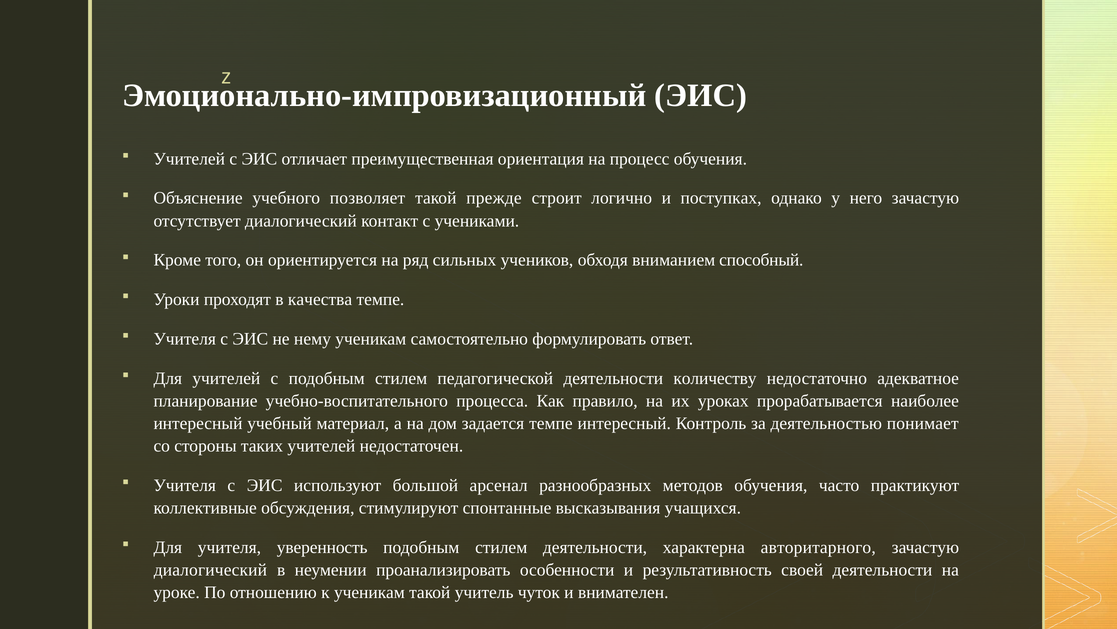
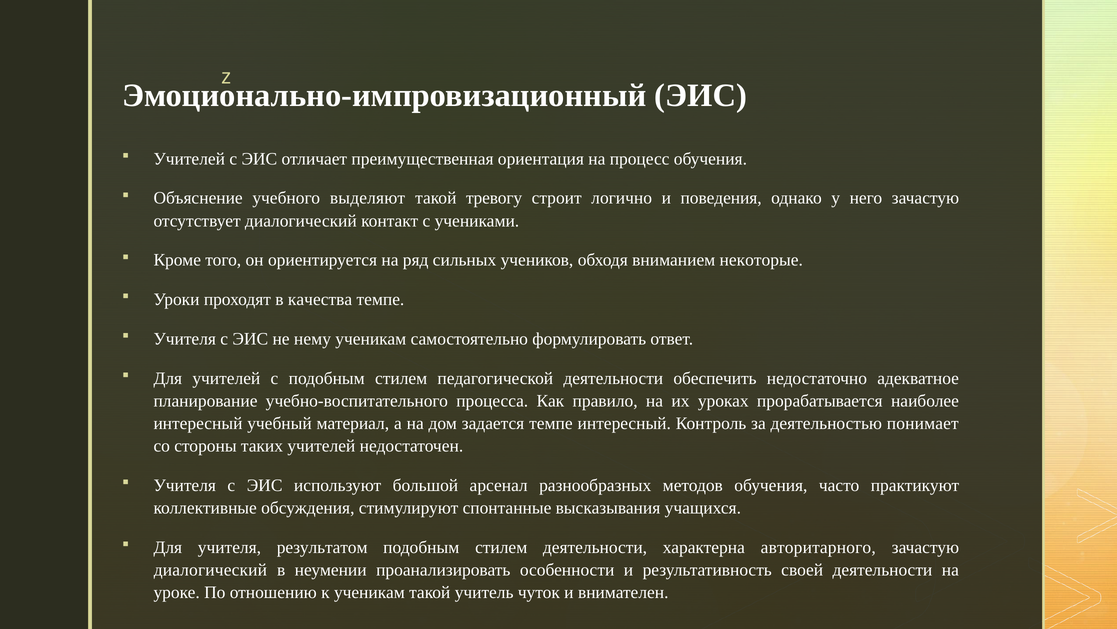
позволяет: позволяет -> выделяют (368, 198)
прежде: прежде -> тревогу (494, 198)
поступках: поступках -> поведения (721, 198)
способный: способный -> некоторые (761, 260)
количеству: количеству -> обеспечить (715, 378)
уверенность: уверенность -> результатом (322, 547)
